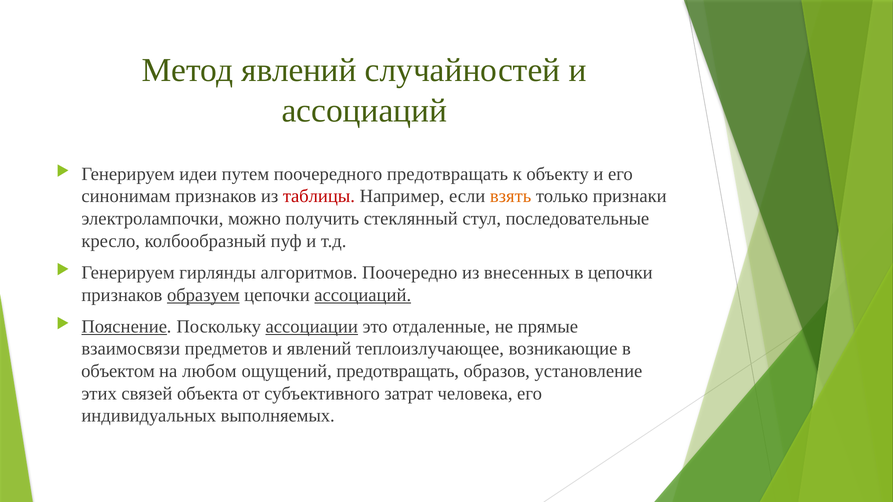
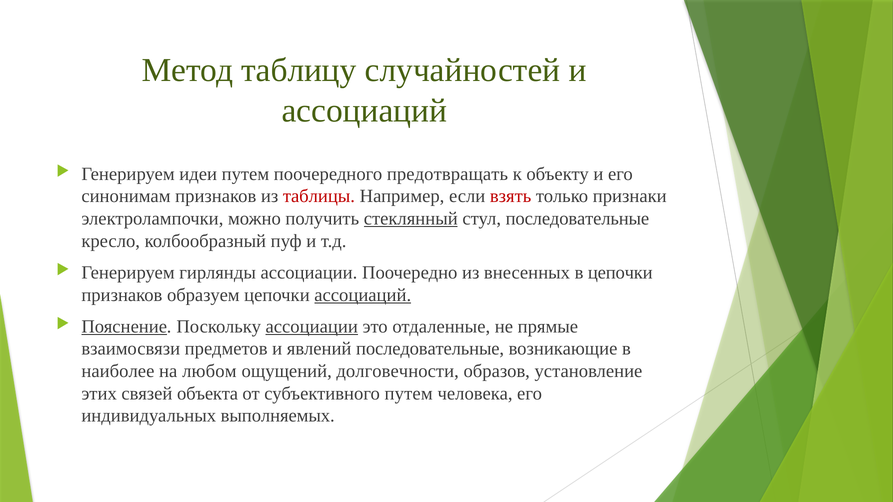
Метод явлений: явлений -> таблицу (299, 70)
взять colour: orange -> red (511, 196)
стеклянный underline: none -> present (411, 219)
гирлянды алгоритмов: алгоритмов -> ассоциации (309, 273)
образуем underline: present -> none (203, 295)
явлений теплоизлучающее: теплоизлучающее -> последовательные (430, 349)
объектом: объектом -> наиболее (118, 371)
ощущений предотвращать: предотвращать -> долговечности (398, 371)
субъективного затрат: затрат -> путем (409, 394)
